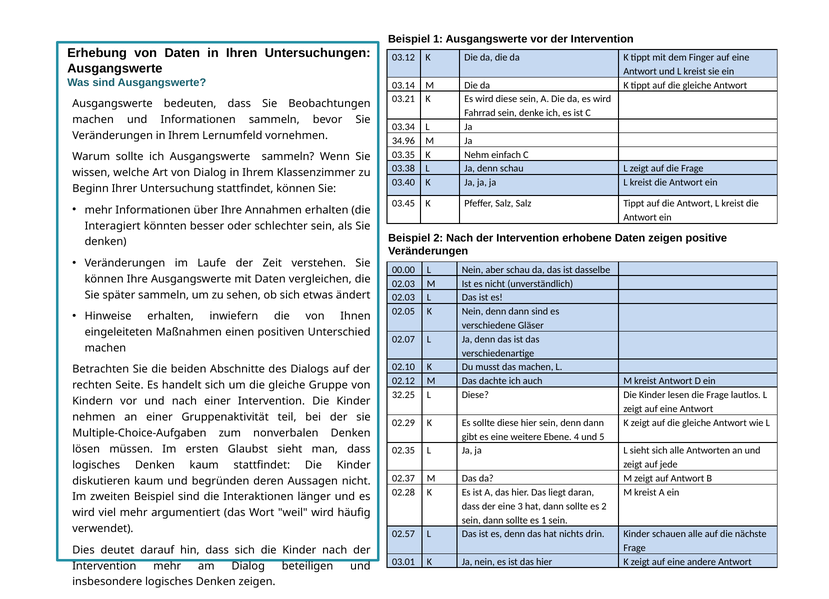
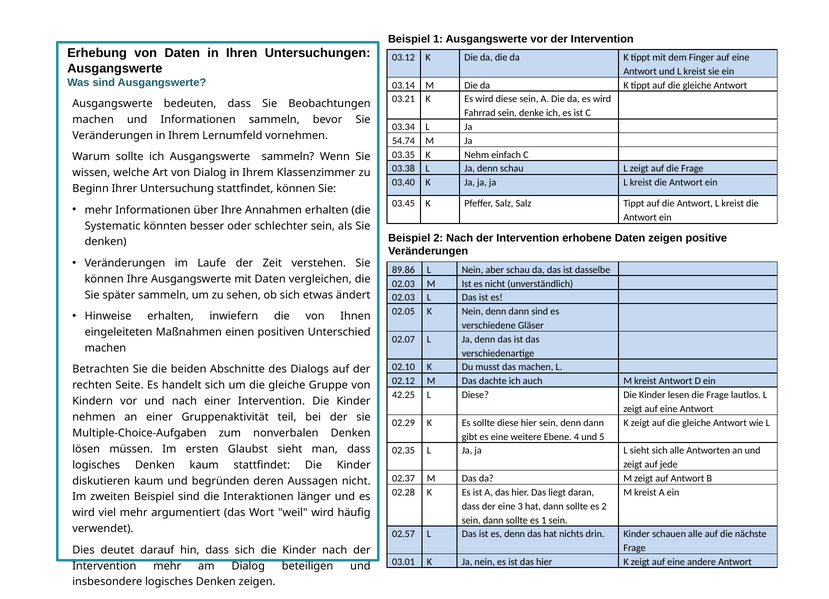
34.96: 34.96 -> 54.74 (403, 141)
Interagiert: Interagiert -> Systematic (113, 226)
00.00: 00.00 -> 89.86 (403, 270)
32.25: 32.25 -> 42.25 (403, 395)
